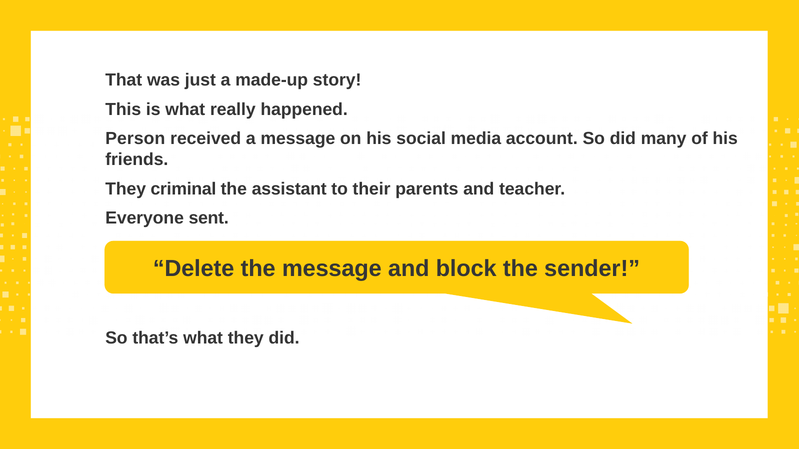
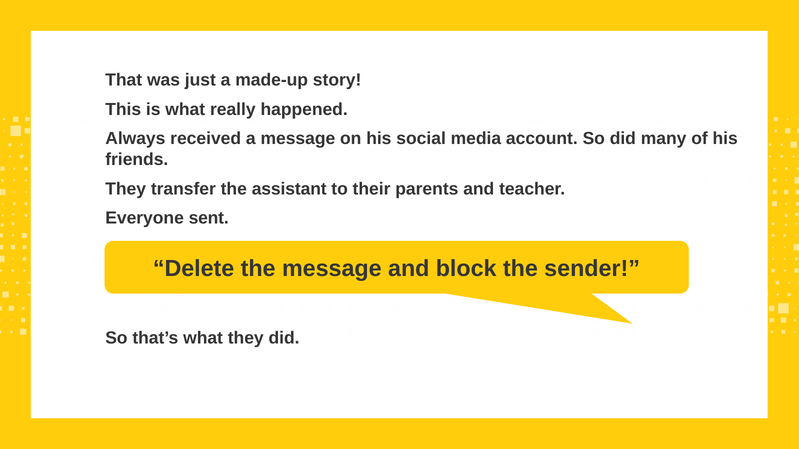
Person: Person -> Always (135, 139)
criminal: criminal -> transfer (183, 189)
